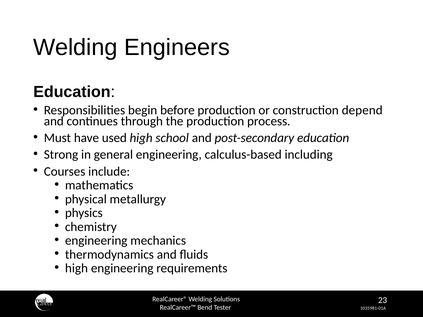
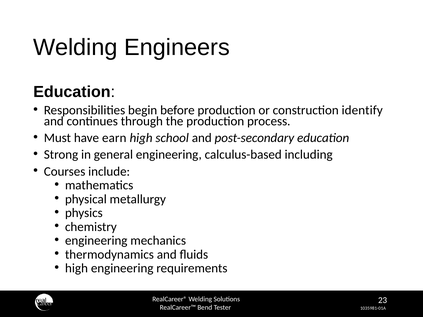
depend: depend -> identify (362, 110)
used: used -> earn (114, 138)
